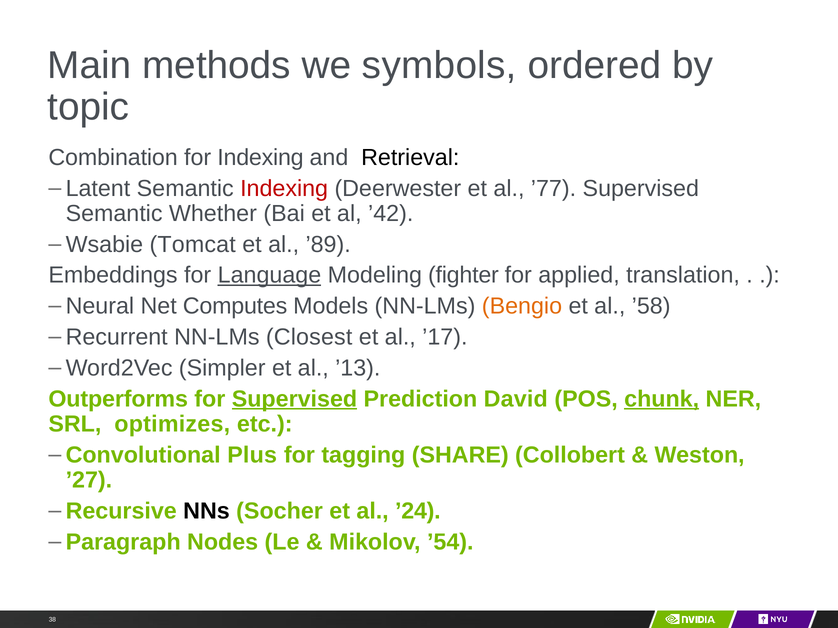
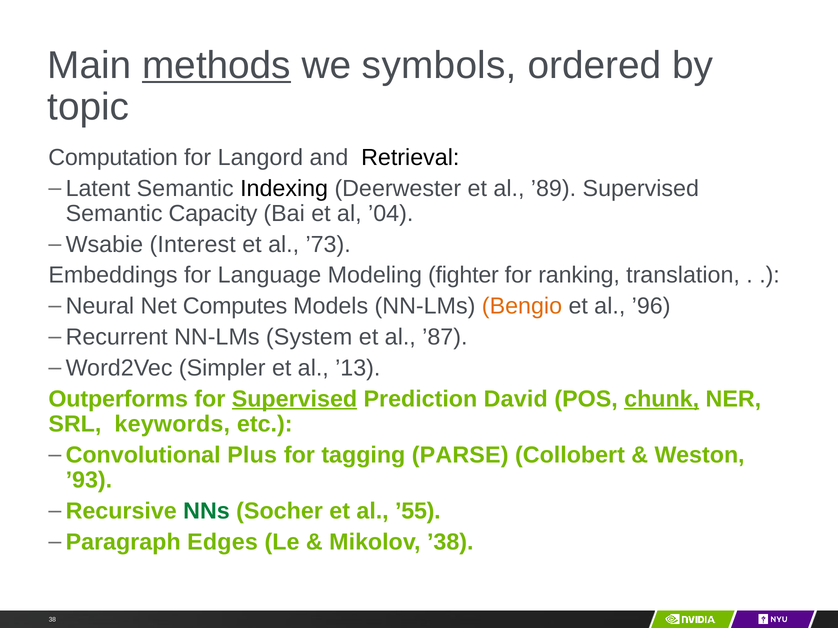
methods underline: none -> present (217, 65)
Combination: Combination -> Computation (113, 158)
for Indexing: Indexing -> Langord (260, 158)
Indexing colour: red -> black (284, 188)
’77: ’77 -> ’89 (553, 188)
Whether: Whether -> Capacity (213, 214)
’42: ’42 -> ’04 (391, 214)
Tomcat: Tomcat -> Interest (193, 245)
’89: ’89 -> ’73 (328, 245)
Language underline: present -> none (269, 276)
applied: applied -> ranking (579, 276)
’58: ’58 -> ’96 (651, 306)
Closest: Closest -> System (309, 337)
’17: ’17 -> ’87 (445, 337)
optimizes: optimizes -> keywords (172, 424)
SHARE: SHARE -> PARSE (460, 455)
’27: ’27 -> ’93 (89, 480)
NNs colour: black -> green (207, 511)
’24: ’24 -> ’55 (418, 511)
Nodes: Nodes -> Edges (223, 542)
’54: ’54 -> ’38 (450, 542)
